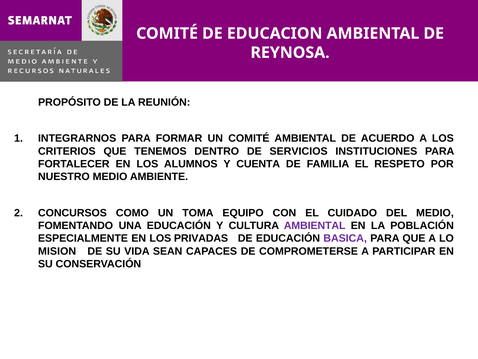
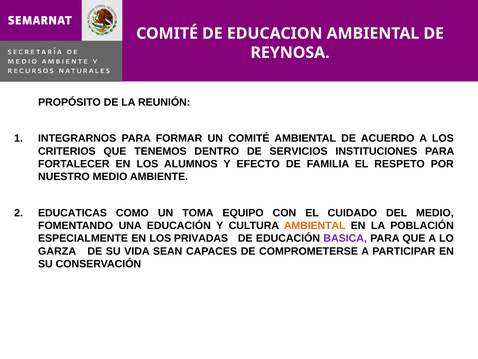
CUENTA: CUENTA -> EFECTO (258, 164)
CONCURSOS: CONCURSOS -> EDUCATICAS (72, 213)
AMBIENTAL colour: purple -> orange (315, 225)
MISION: MISION -> GARZA (57, 251)
